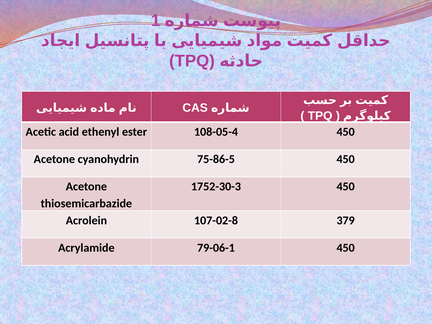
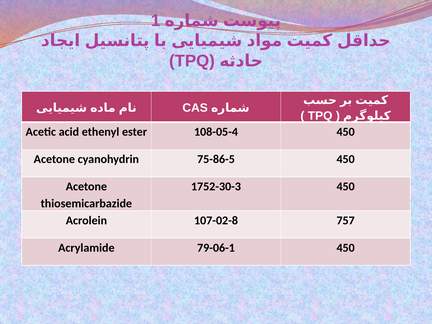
379: 379 -> 757 (346, 220)
